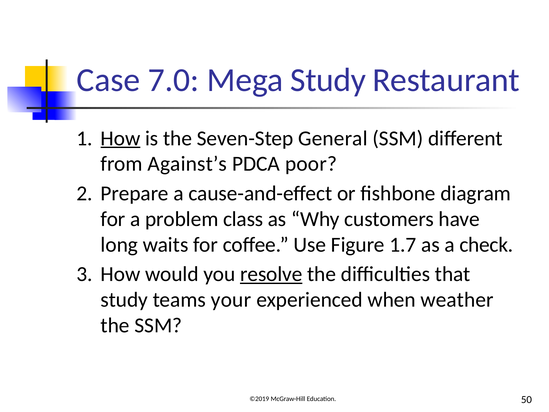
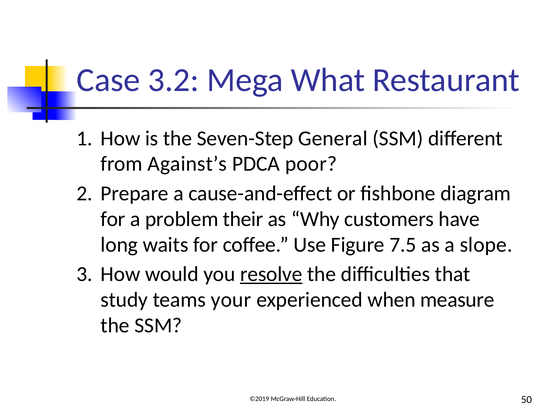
7.0: 7.0 -> 3.2 (173, 80)
Mega Study: Study -> What (328, 80)
How underline: present -> none (121, 138)
class: class -> their (243, 219)
1.7: 1.7 -> 7.5 (403, 245)
check: check -> slope (486, 245)
weather: weather -> measure (457, 300)
